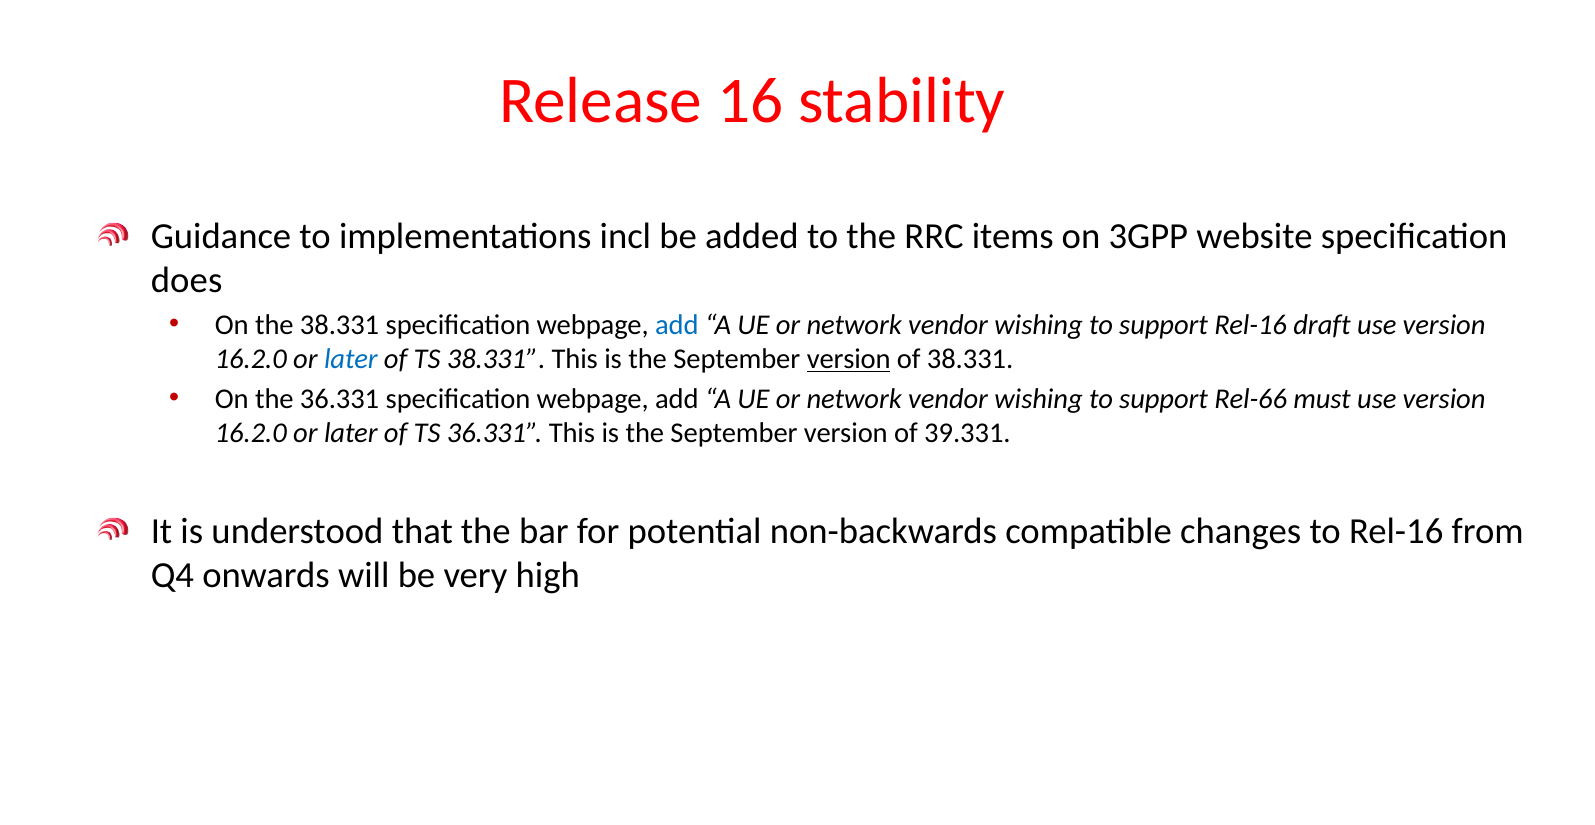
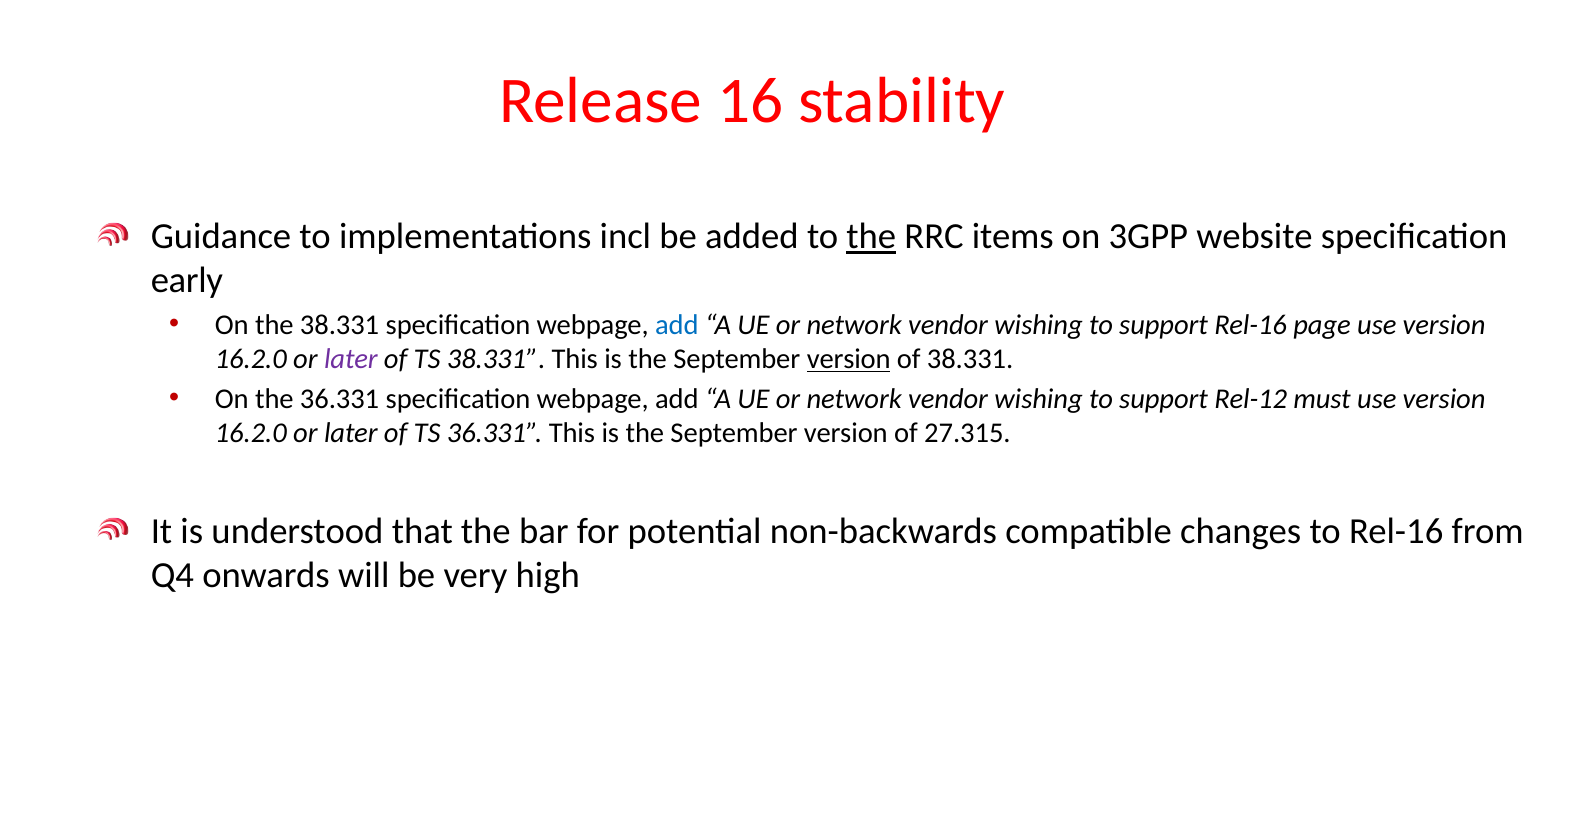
the underline: none -> present (871, 237)
does: does -> early (187, 281)
draft: draft -> page (1322, 325)
later colour: blue -> purple (351, 359)
Rel-66: Rel-66 -> Rel-12 (1251, 399)
39.331: 39.331 -> 27.315 (967, 433)
